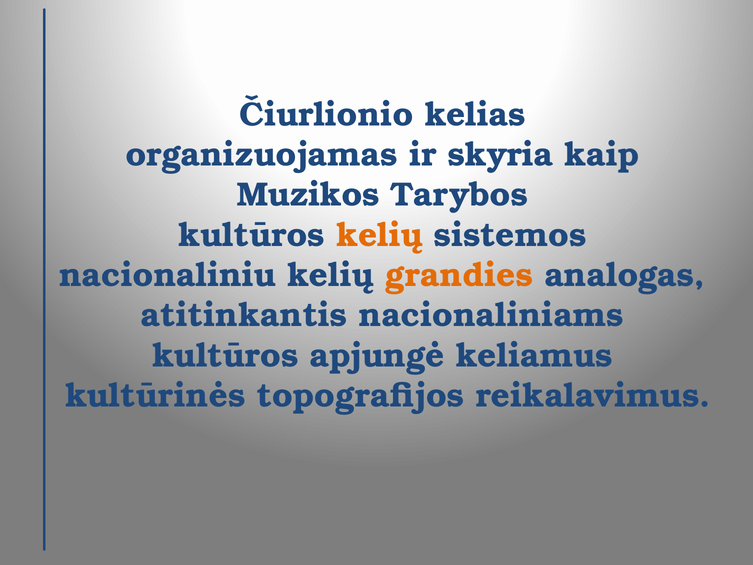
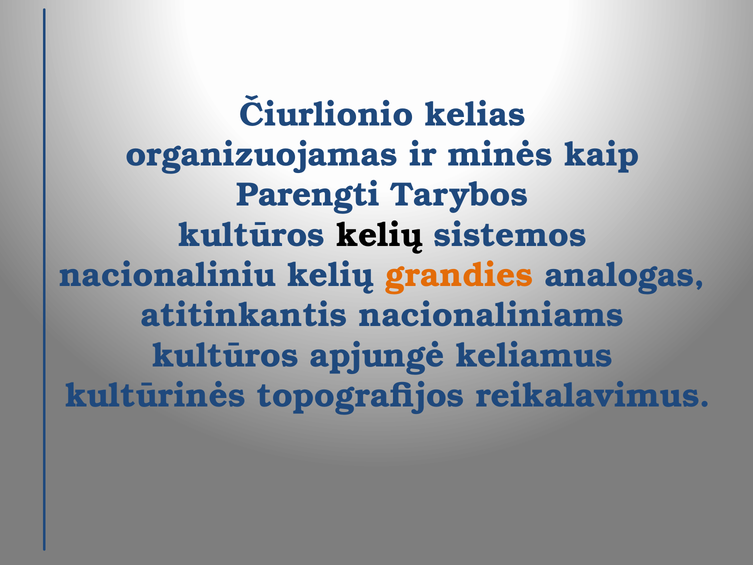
skyria: skyria -> minės (500, 155)
Muzikos: Muzikos -> Parengti (308, 195)
kelių colour: orange -> black (379, 235)
